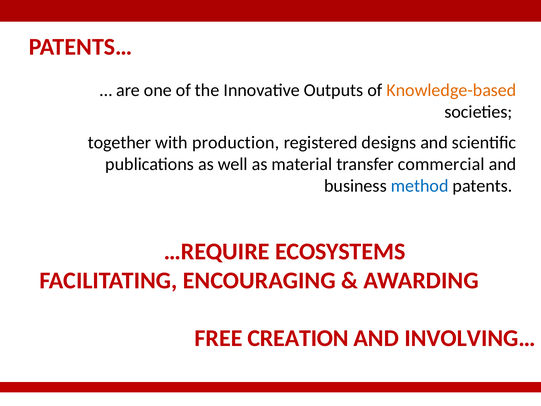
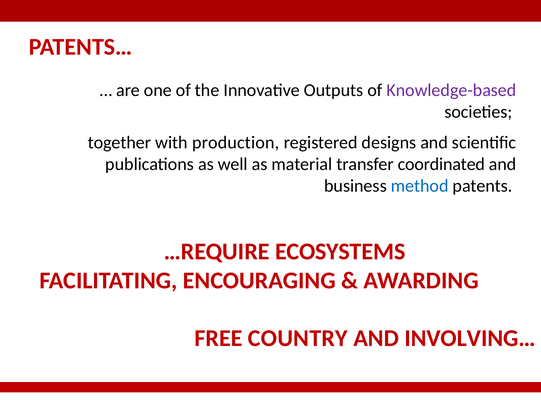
Knowledge-based colour: orange -> purple (451, 90)
commercial: commercial -> coordinated (441, 164)
CREATION: CREATION -> COUNTRY (298, 338)
